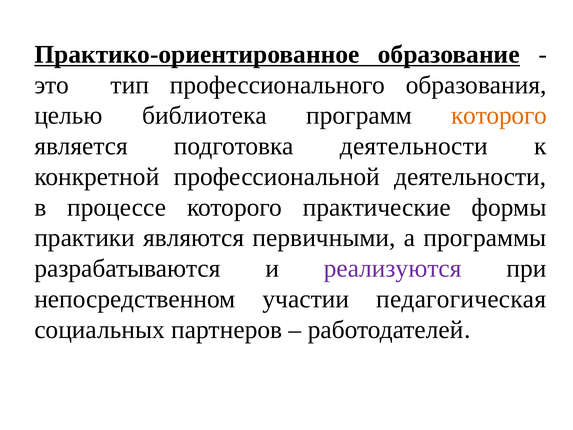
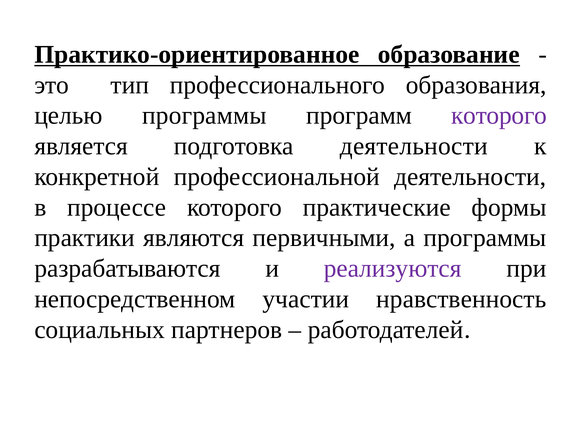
целью библиотека: библиотека -> программы (204, 115)
которого colour: orange -> purple (499, 115)
педагогическая: педагогическая -> нравственность (461, 299)
